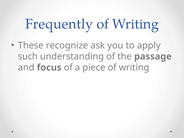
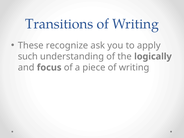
Frequently: Frequently -> Transitions (59, 24)
passage: passage -> logically (153, 56)
